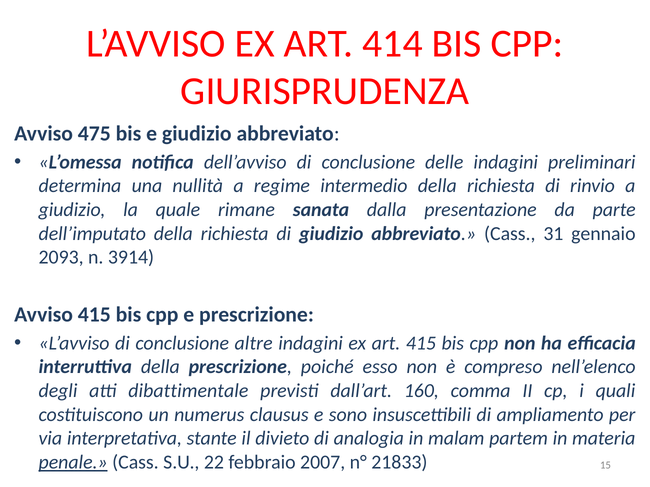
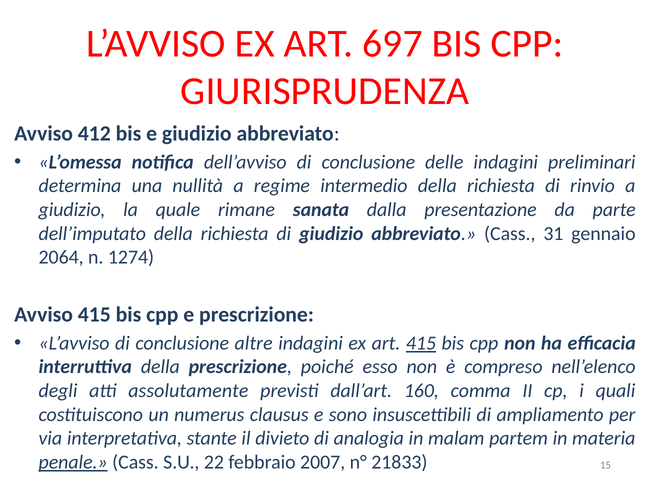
414: 414 -> 697 (392, 44)
475: 475 -> 412 (94, 134)
2093: 2093 -> 2064 (61, 258)
3914: 3914 -> 1274 (131, 258)
415 underline: none -> present (421, 343)
dibattimentale: dibattimentale -> assolutamente (188, 391)
